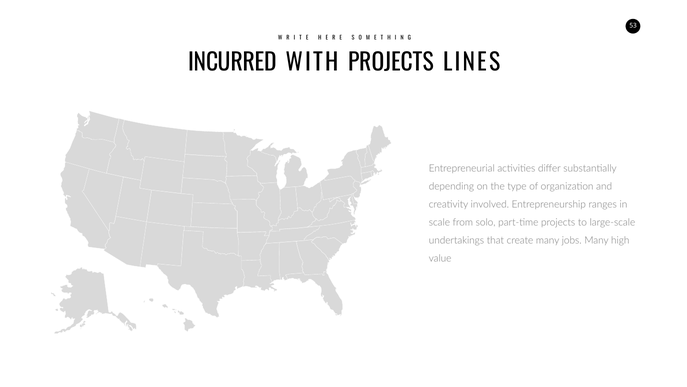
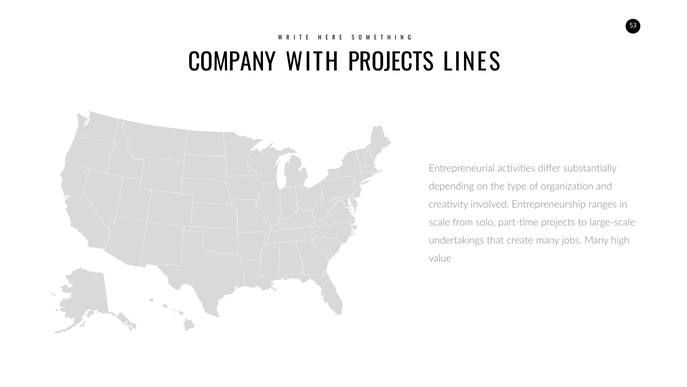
INCURRED: INCURRED -> COMPANY (232, 63)
